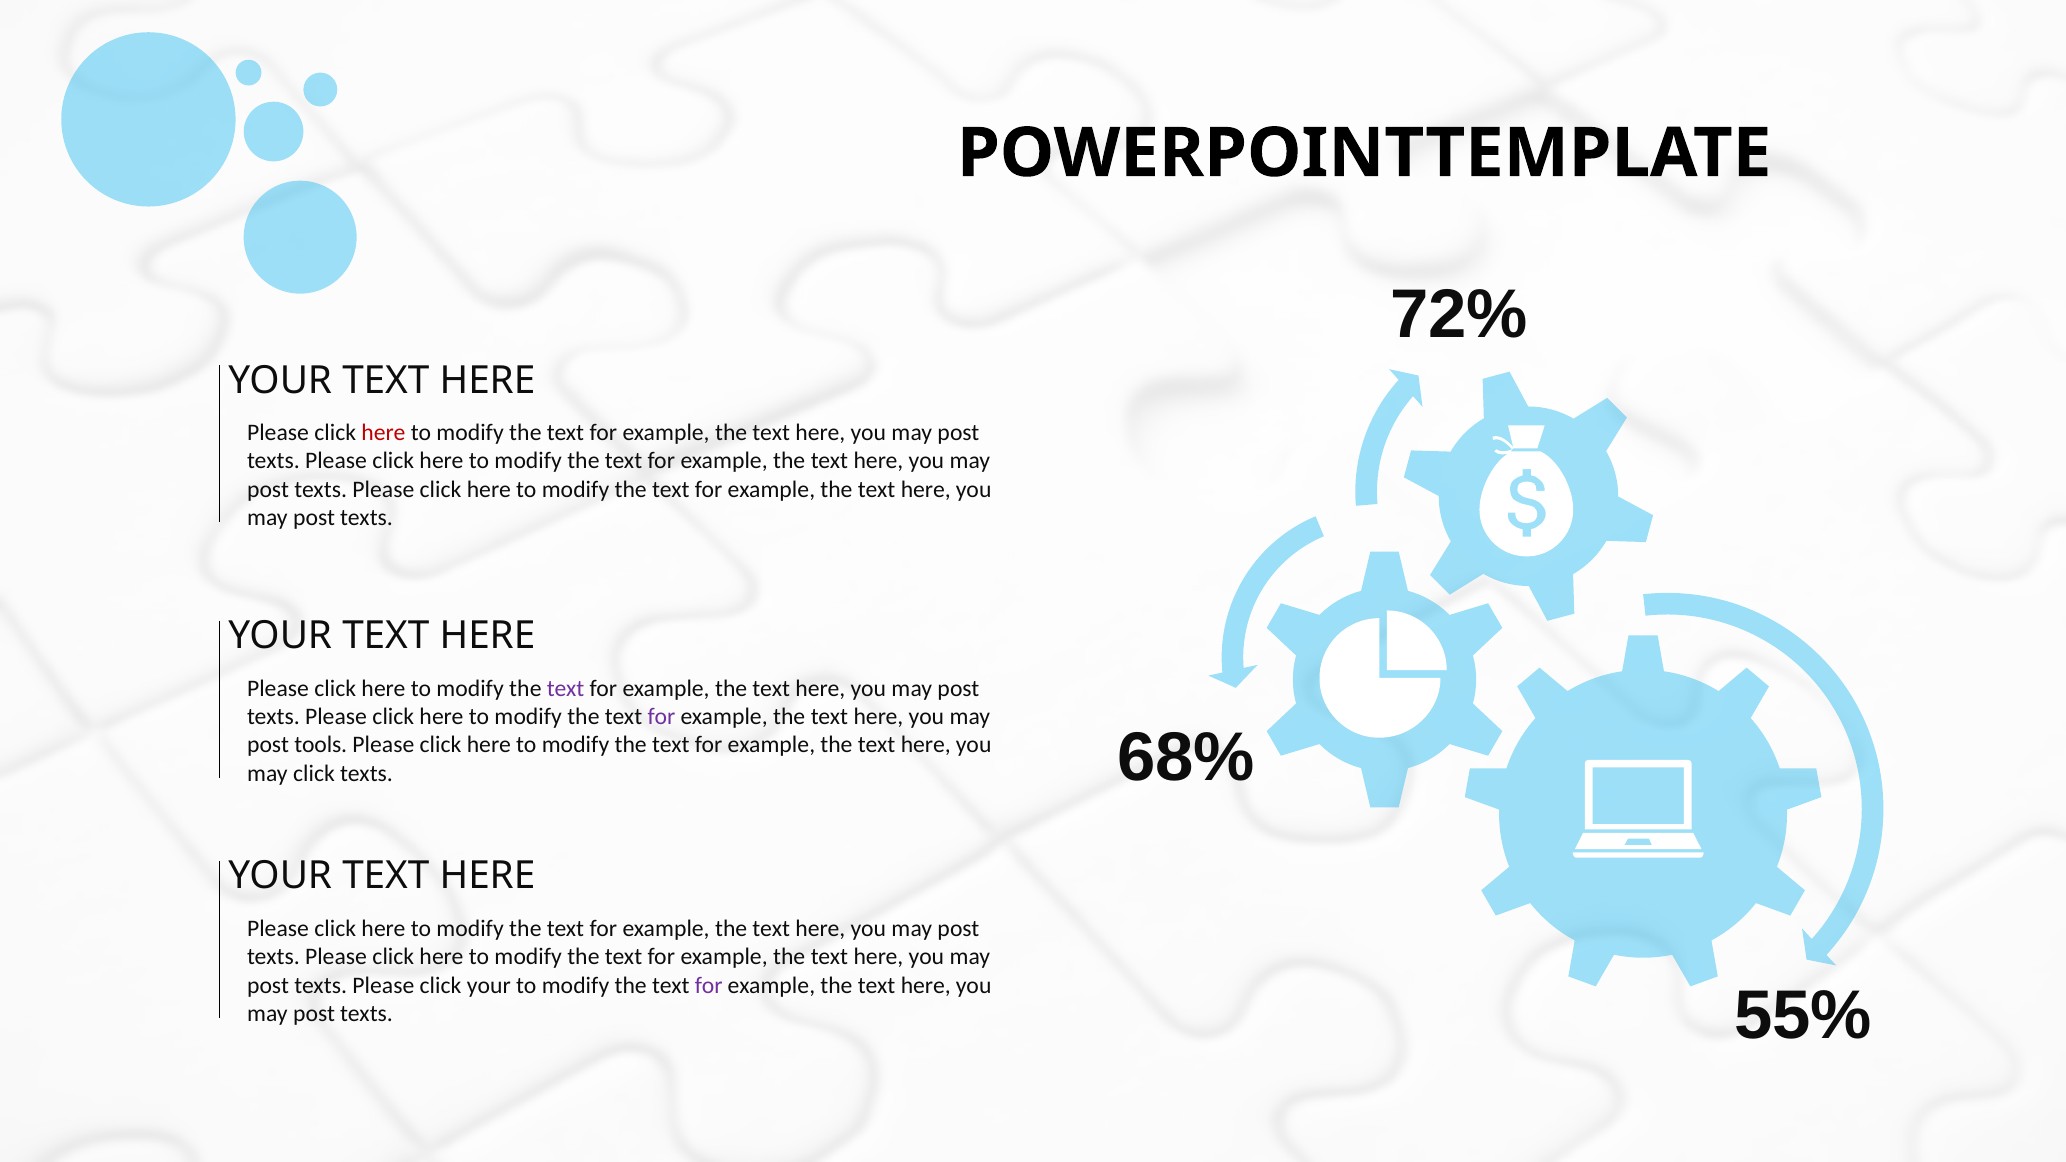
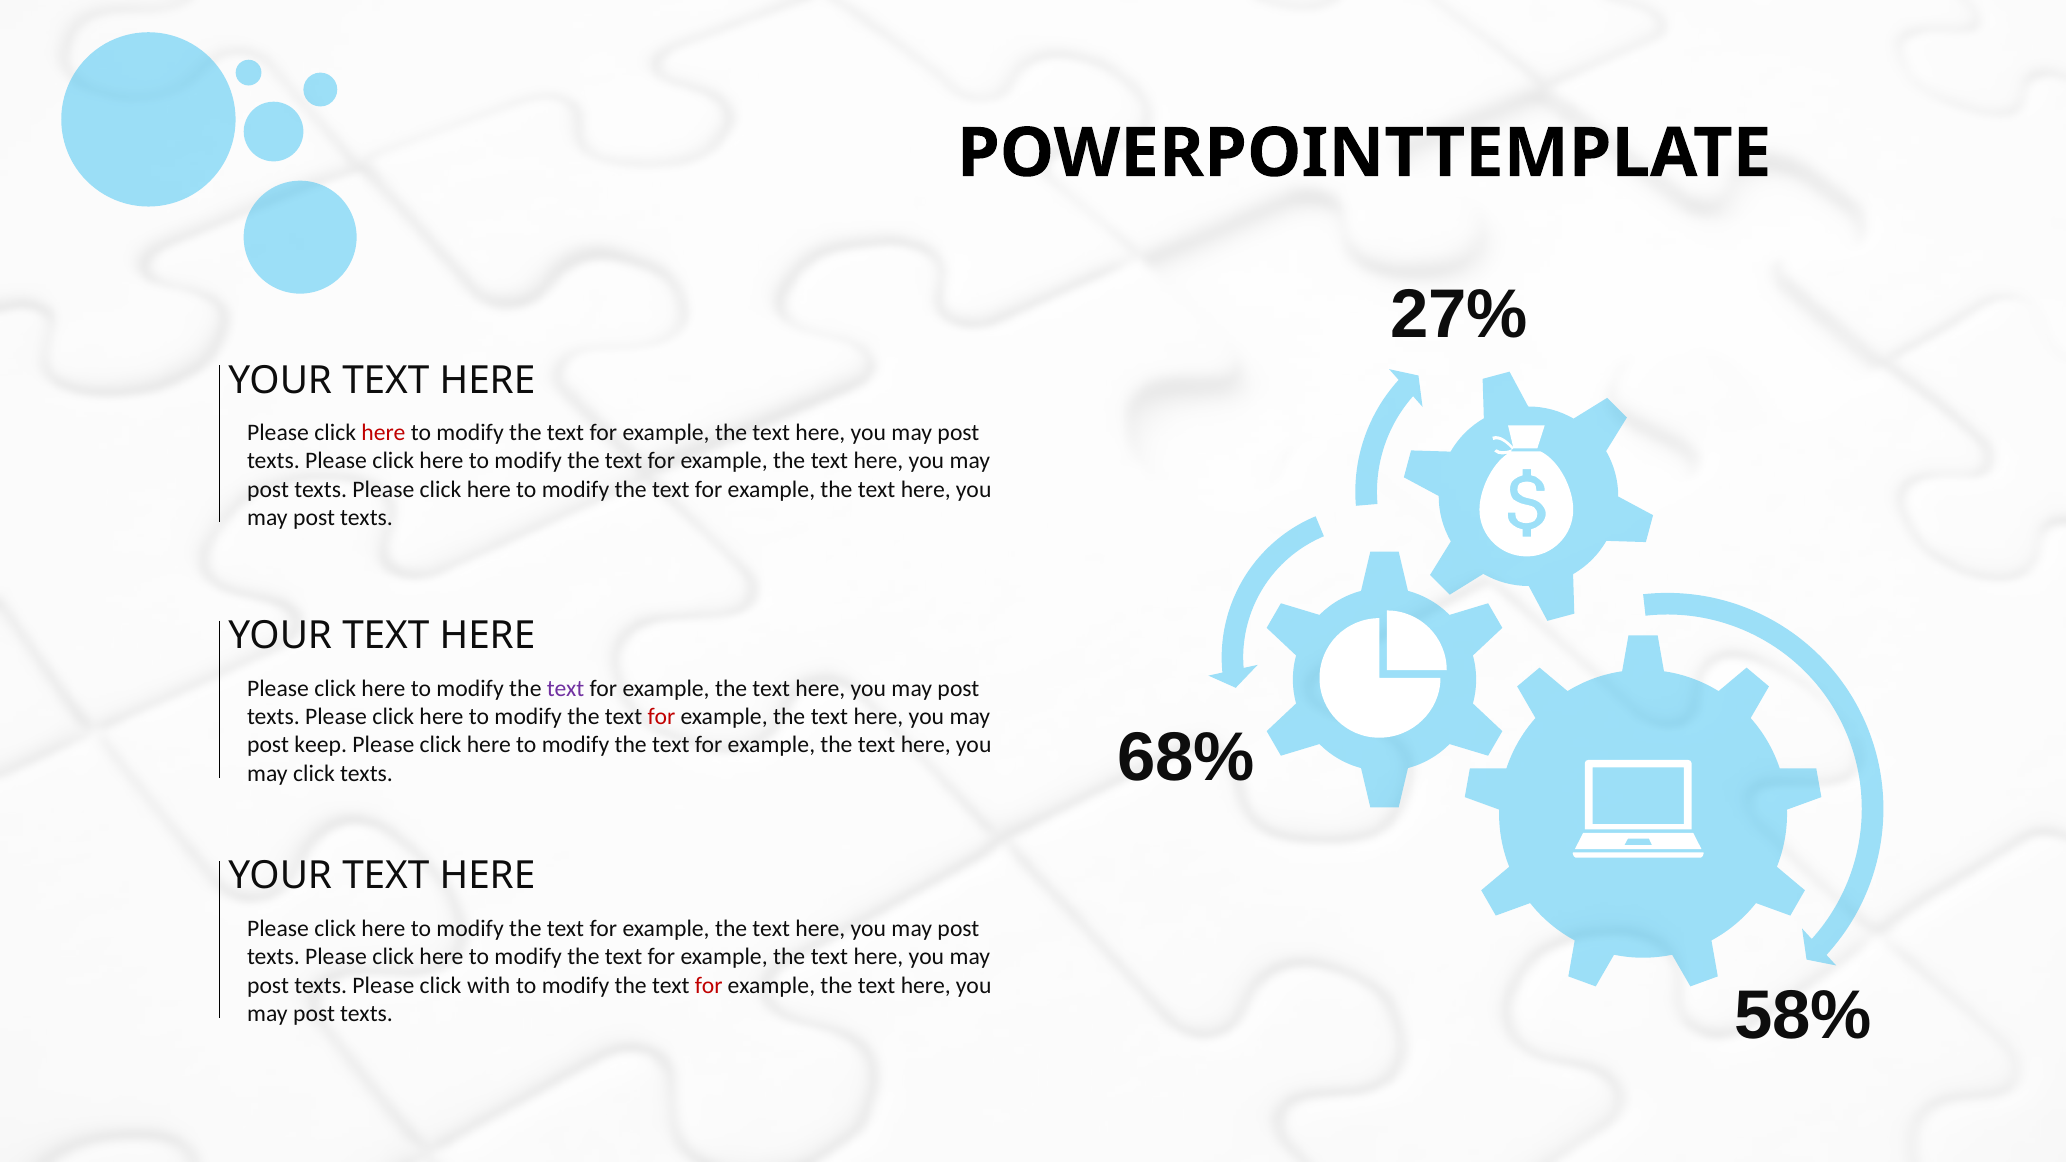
72%: 72% -> 27% (1459, 314)
for colour: purple -> red (661, 717)
tools: tools -> keep (321, 745)
click your: your -> with (489, 986)
for colour: purple -> red (709, 986)
55%: 55% -> 58% (1803, 1016)
